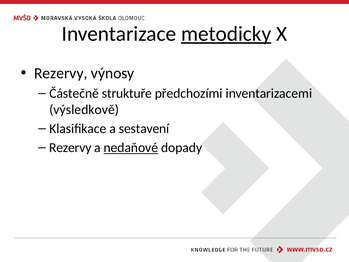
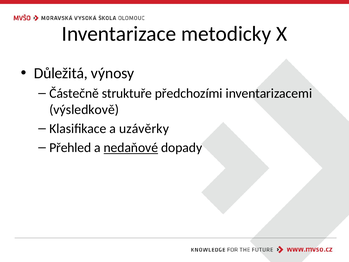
metodicky underline: present -> none (226, 34)
Rezervy: Rezervy -> Důležitá (61, 73)
sestavení: sestavení -> uzávěrky (144, 129)
Rezervy: Rezervy -> Přehled (70, 148)
